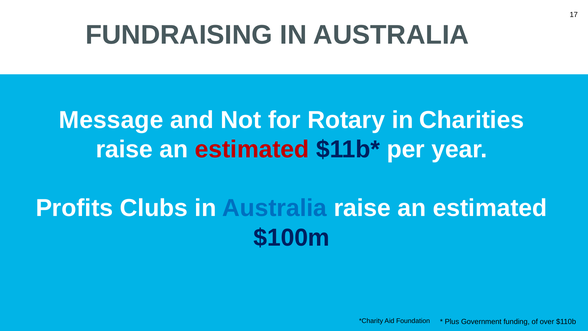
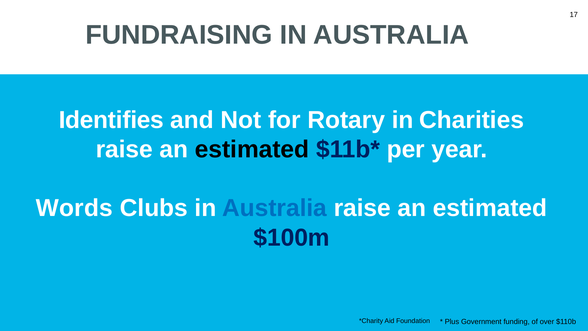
Message: Message -> Identifies (111, 120)
estimated colour: red -> black (252, 149)
Profits: Profits -> Words (74, 208)
